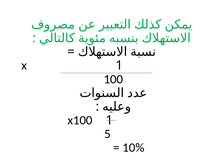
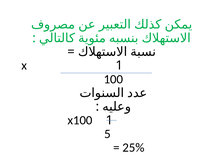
10%: 10% -> 25% (133, 148)
